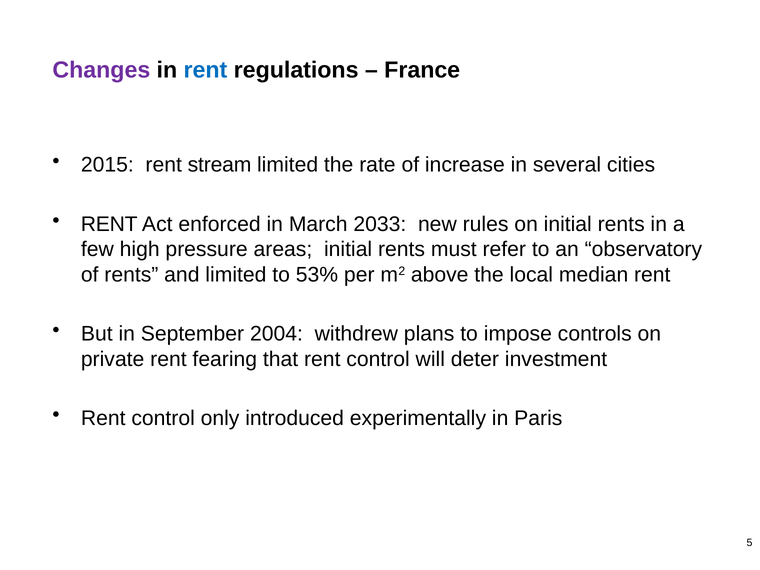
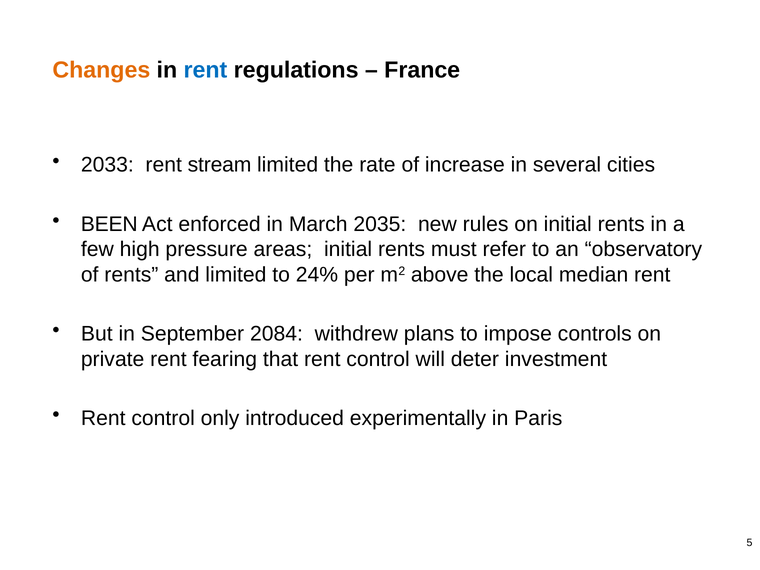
Changes colour: purple -> orange (101, 70)
2015: 2015 -> 2033 (107, 165)
RENT: RENT -> BEEN (109, 224)
2033: 2033 -> 2035 (380, 224)
53%: 53% -> 24% (317, 275)
2004: 2004 -> 2084 (276, 334)
